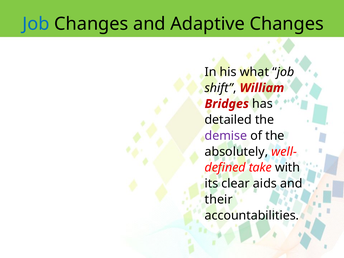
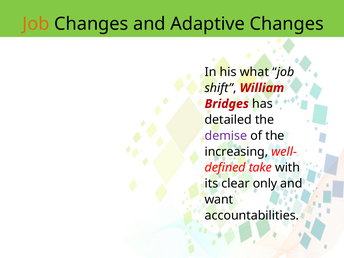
Job colour: blue -> orange (36, 24)
absolutely: absolutely -> increasing (236, 152)
aids: aids -> only (265, 184)
their: their -> want (219, 200)
